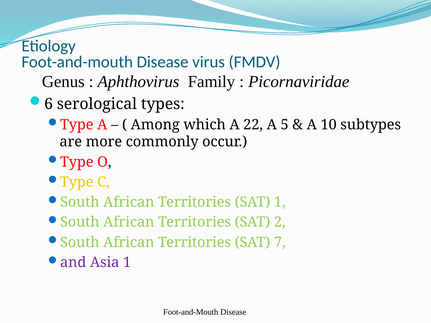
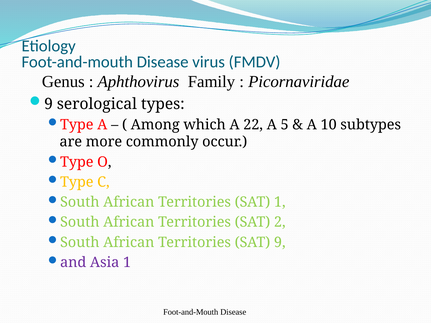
6: 6 -> 9 (49, 104)
SAT 7: 7 -> 9 (280, 243)
